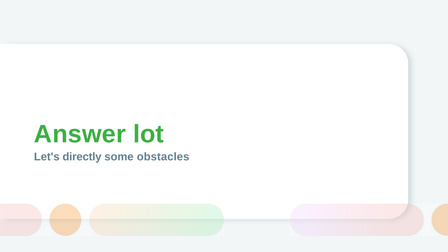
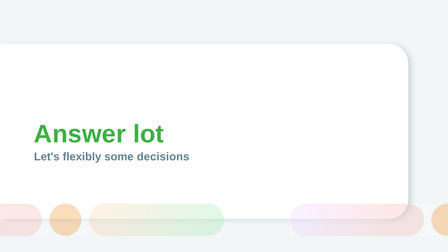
directly: directly -> flexibly (82, 157)
obstacles: obstacles -> decisions (163, 157)
